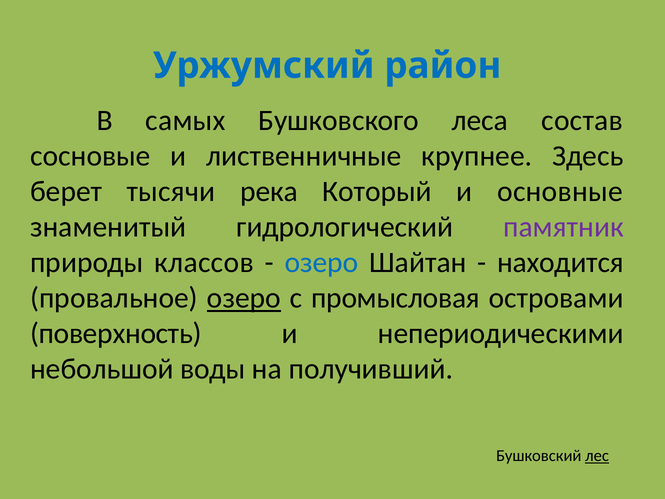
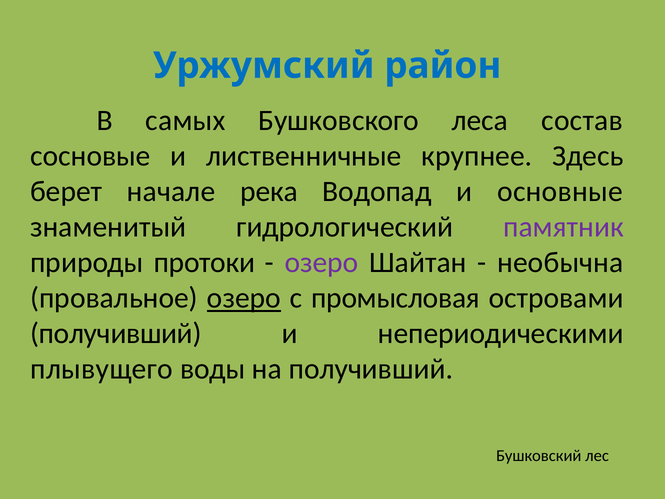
тысячи: тысячи -> начале (171, 192)
Который: Который -> Водопад (377, 192)
классов: классов -> протоки (204, 263)
озеро colour: blue -> purple (322, 263)
находится: находится -> необычна (560, 263)
поверхность: поверхность -> получивший (116, 333)
небольшой: небольшой -> плывущего (102, 369)
лес underline: present -> none (597, 456)
